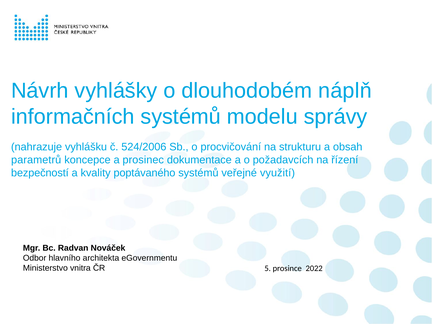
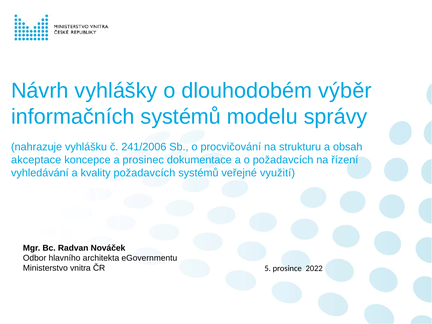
náplň: náplň -> výběr (345, 91)
524/2006: 524/2006 -> 241/2006 (144, 147)
parametrů: parametrů -> akceptace (36, 160)
bezpečností: bezpečností -> vyhledávání (40, 173)
kvality poptávaného: poptávaného -> požadavcích (144, 173)
